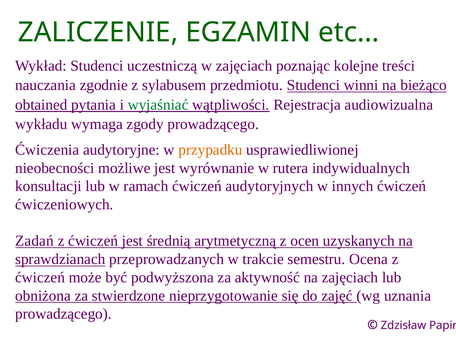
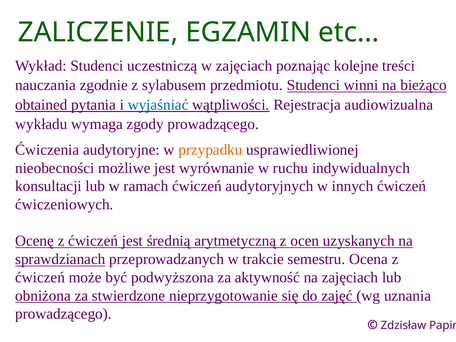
wyjaśniać colour: green -> blue (158, 105)
rutera: rutera -> ruchu (291, 168)
Zadań: Zadań -> Ocenę (35, 241)
